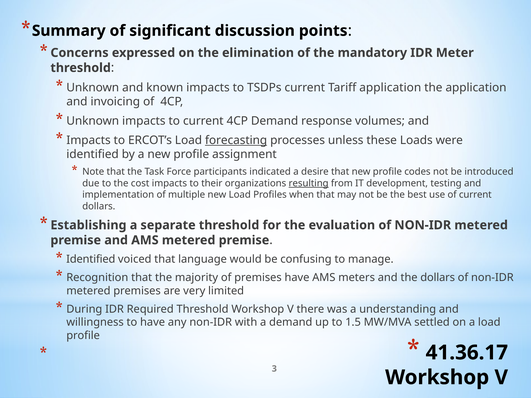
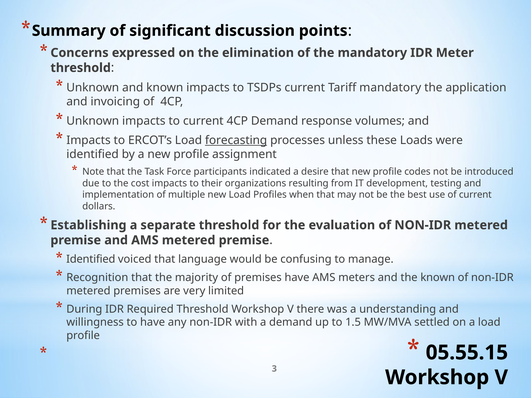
Tariff application: application -> mandatory (390, 88)
resulting underline: present -> none (309, 183)
the dollars: dollars -> known (438, 278)
41.36.17: 41.36.17 -> 05.55.15 (467, 353)
